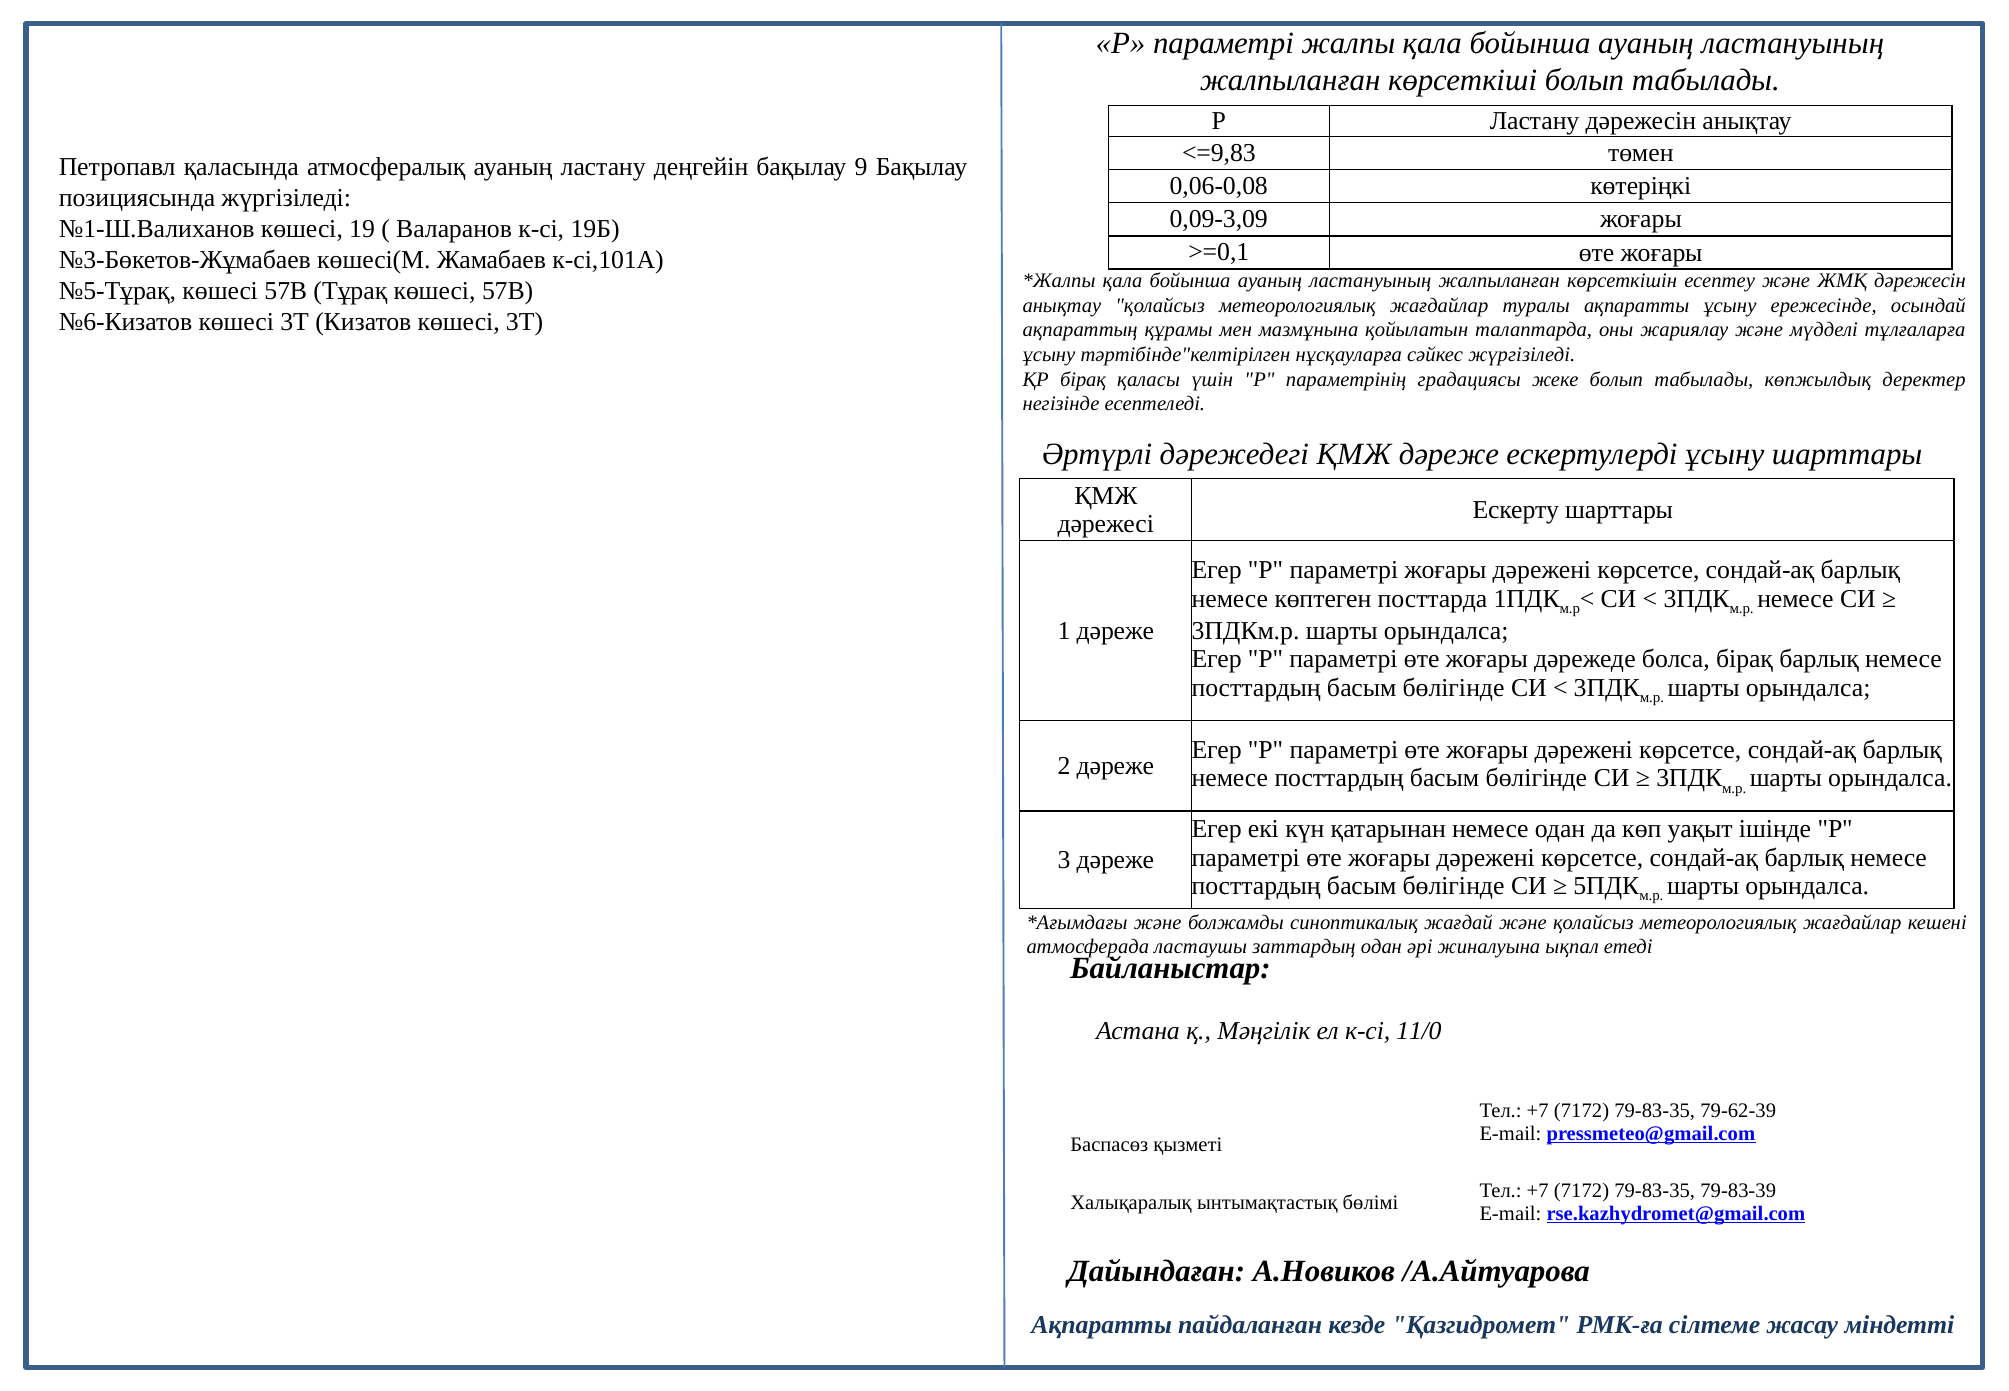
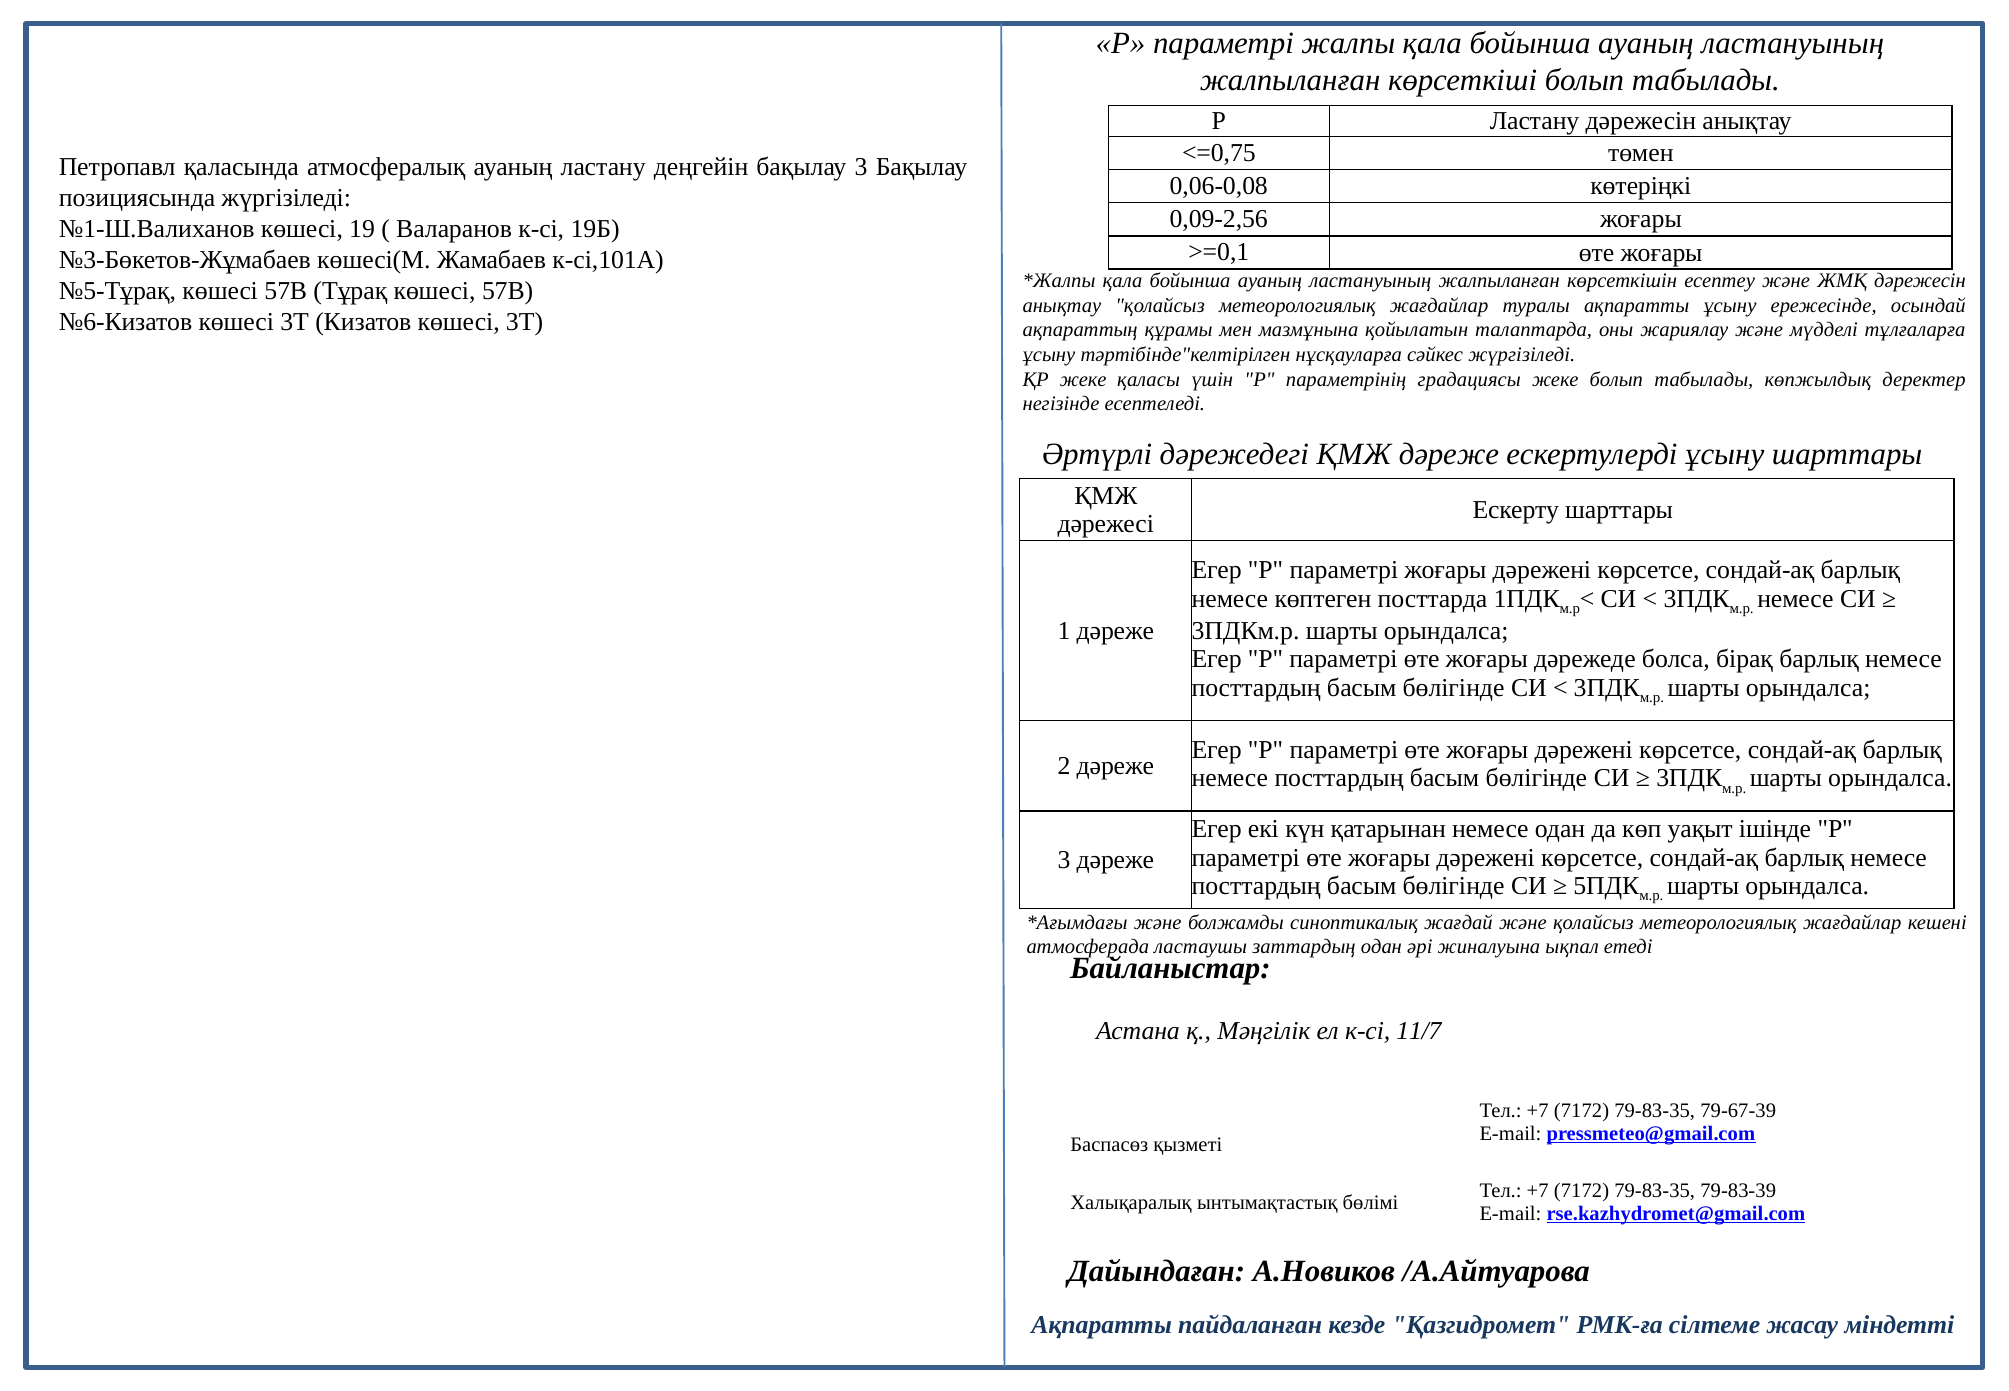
<=9,83: <=9,83 -> <=0,75 (1219, 153)
бақылау 9: 9 -> 3 (861, 167)
0,09-3,09: 0,09-3,09 -> 0,09-2,56 (1219, 219)
ҚР бірақ: бірақ -> жеке (1083, 379)
11/0: 11/0 -> 11/7 (1419, 1030)
79-62-39: 79-62-39 -> 79-67-39 (1738, 1110)
